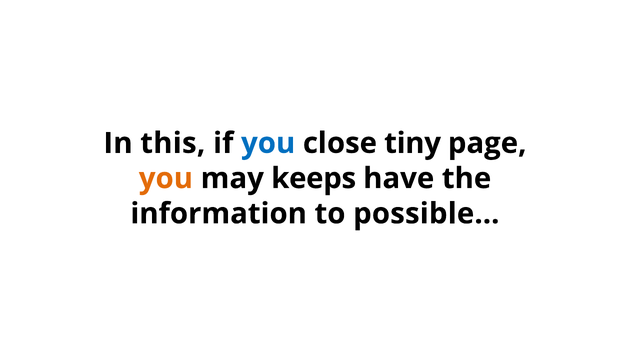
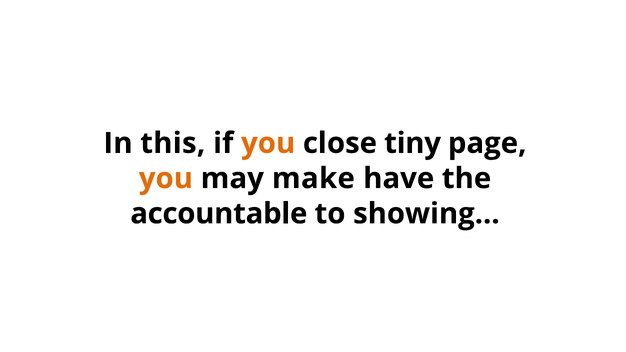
you colour: blue -> orange (268, 143)
keeps: keeps -> make (313, 178)
information: information -> accountable (219, 214)
possible…: possible… -> showing… (426, 214)
